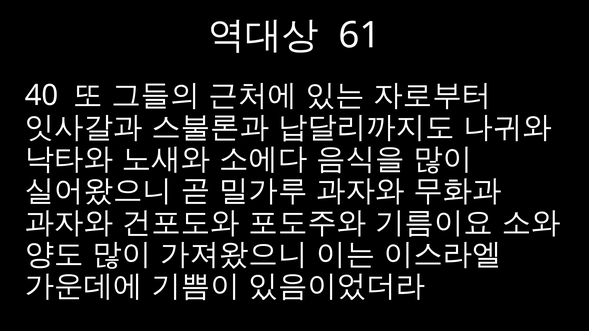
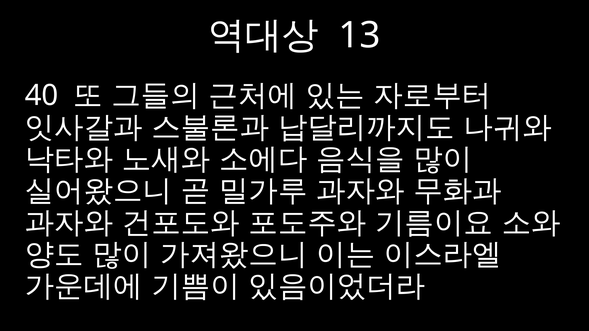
61: 61 -> 13 (360, 35)
